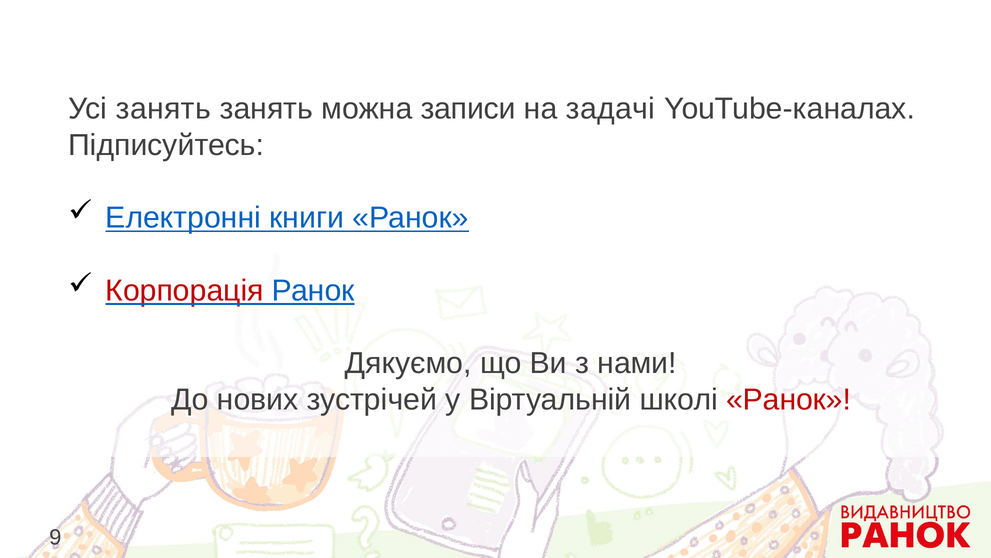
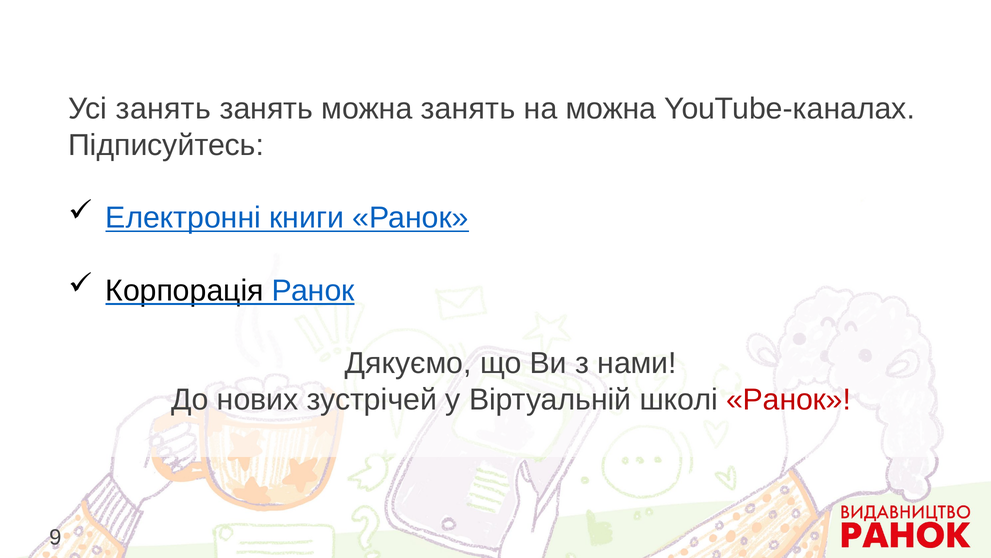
можна записи: записи -> занять (468, 109)
на задачі: задачі -> можна (611, 109)
Корпорація colour: red -> black (185, 290)
